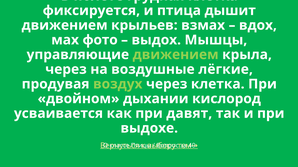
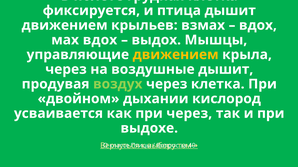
мах фото: фото -> вдох (100, 40)
движением colour: light green -> yellow (176, 55)
воздушные лёгкие: лёгкие -> дышит (226, 70)
при давят: давят -> через (189, 114)
